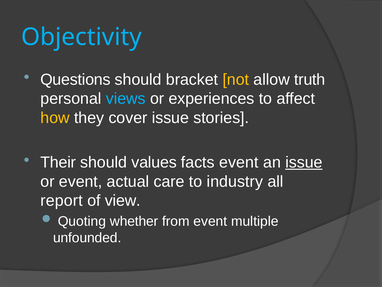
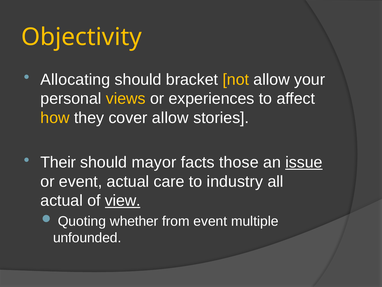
Objectivity colour: light blue -> yellow (81, 37)
Questions: Questions -> Allocating (75, 79)
truth: truth -> your (310, 79)
views colour: light blue -> yellow (126, 98)
cover issue: issue -> allow (170, 118)
values: values -> mayor (154, 162)
facts event: event -> those (239, 162)
report: report -> actual (62, 200)
view underline: none -> present (123, 200)
